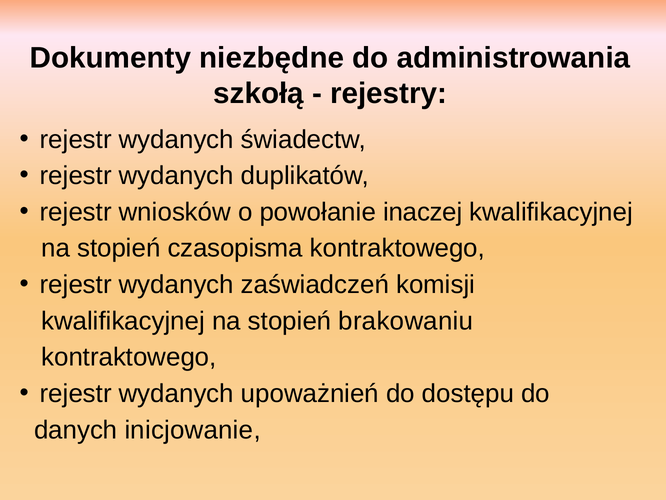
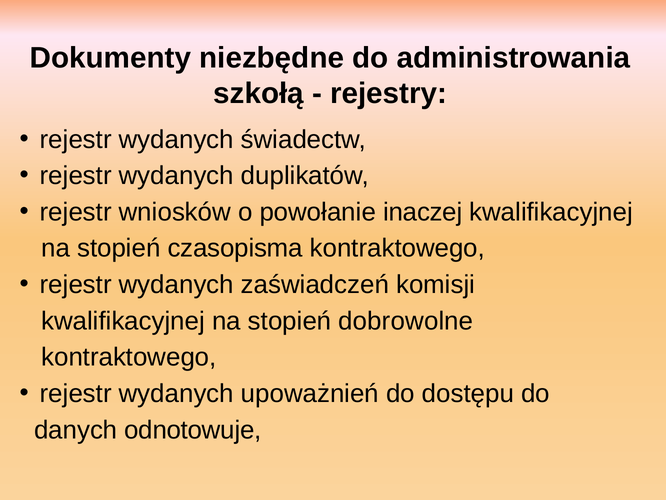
brakowaniu: brakowaniu -> dobrowolne (406, 321)
inicjowanie: inicjowanie -> odnotowuje (193, 430)
